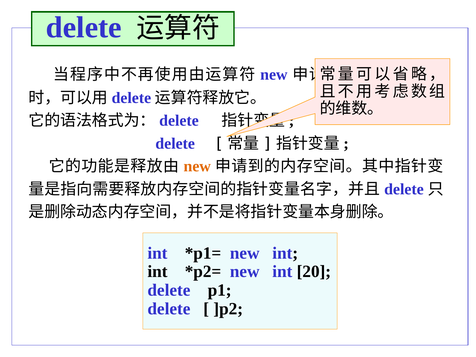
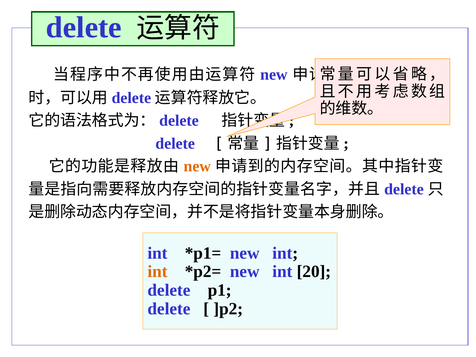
int colour: black -> orange (157, 272)
